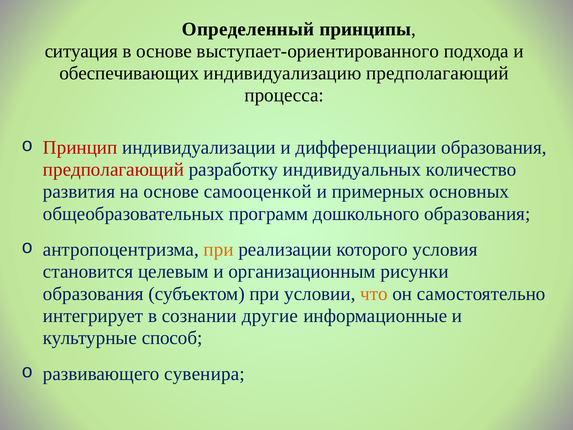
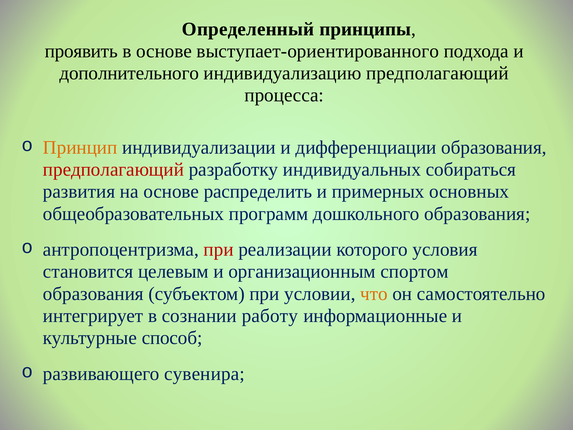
ситуация: ситуация -> проявить (81, 51)
обеспечивающих: обеспечивающих -> дополнительного (129, 73)
Принцип colour: red -> orange (80, 147)
количество: количество -> собираться (471, 169)
самооценкой: самооценкой -> распределить (258, 192)
при colour: orange -> red (219, 249)
рисунки: рисунки -> спортом (415, 271)
другие: другие -> работу (270, 316)
